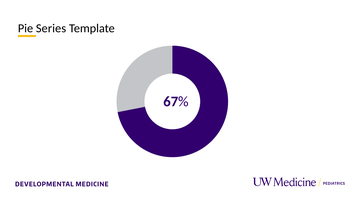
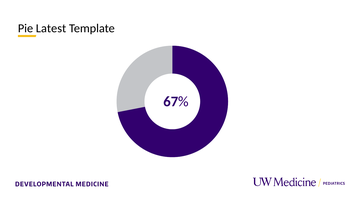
Series: Series -> Latest (51, 28)
